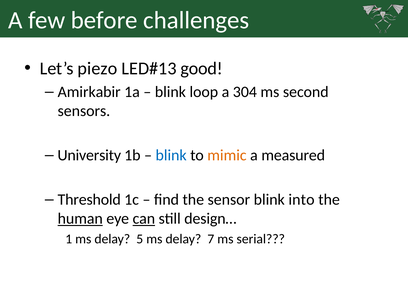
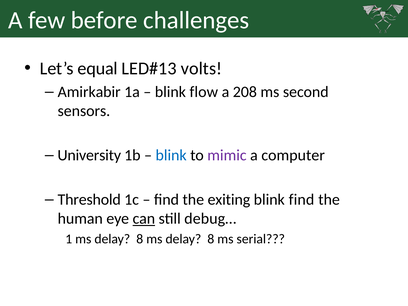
piezo: piezo -> equal (98, 69)
good: good -> volts (201, 69)
loop: loop -> flow (204, 92)
304: 304 -> 208 (245, 92)
mimic colour: orange -> purple (227, 155)
measured: measured -> computer (293, 155)
sensor: sensor -> exiting (229, 200)
blink into: into -> find (301, 200)
human underline: present -> none (80, 219)
design…: design… -> debug… (210, 219)
1 ms delay 5: 5 -> 8 (140, 239)
7: 7 -> 8 (211, 239)
